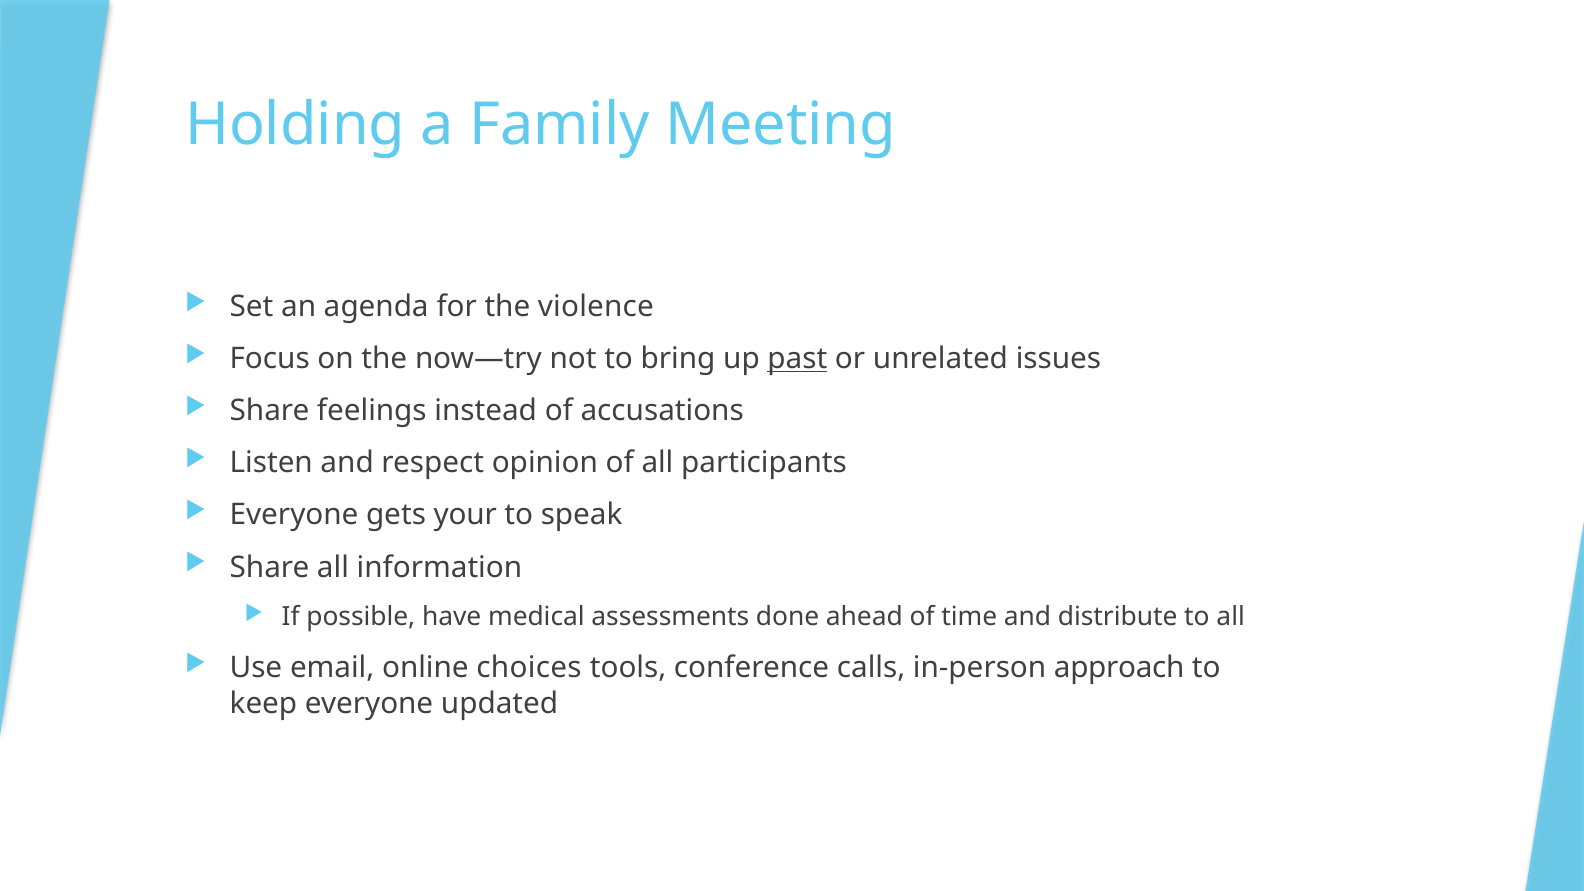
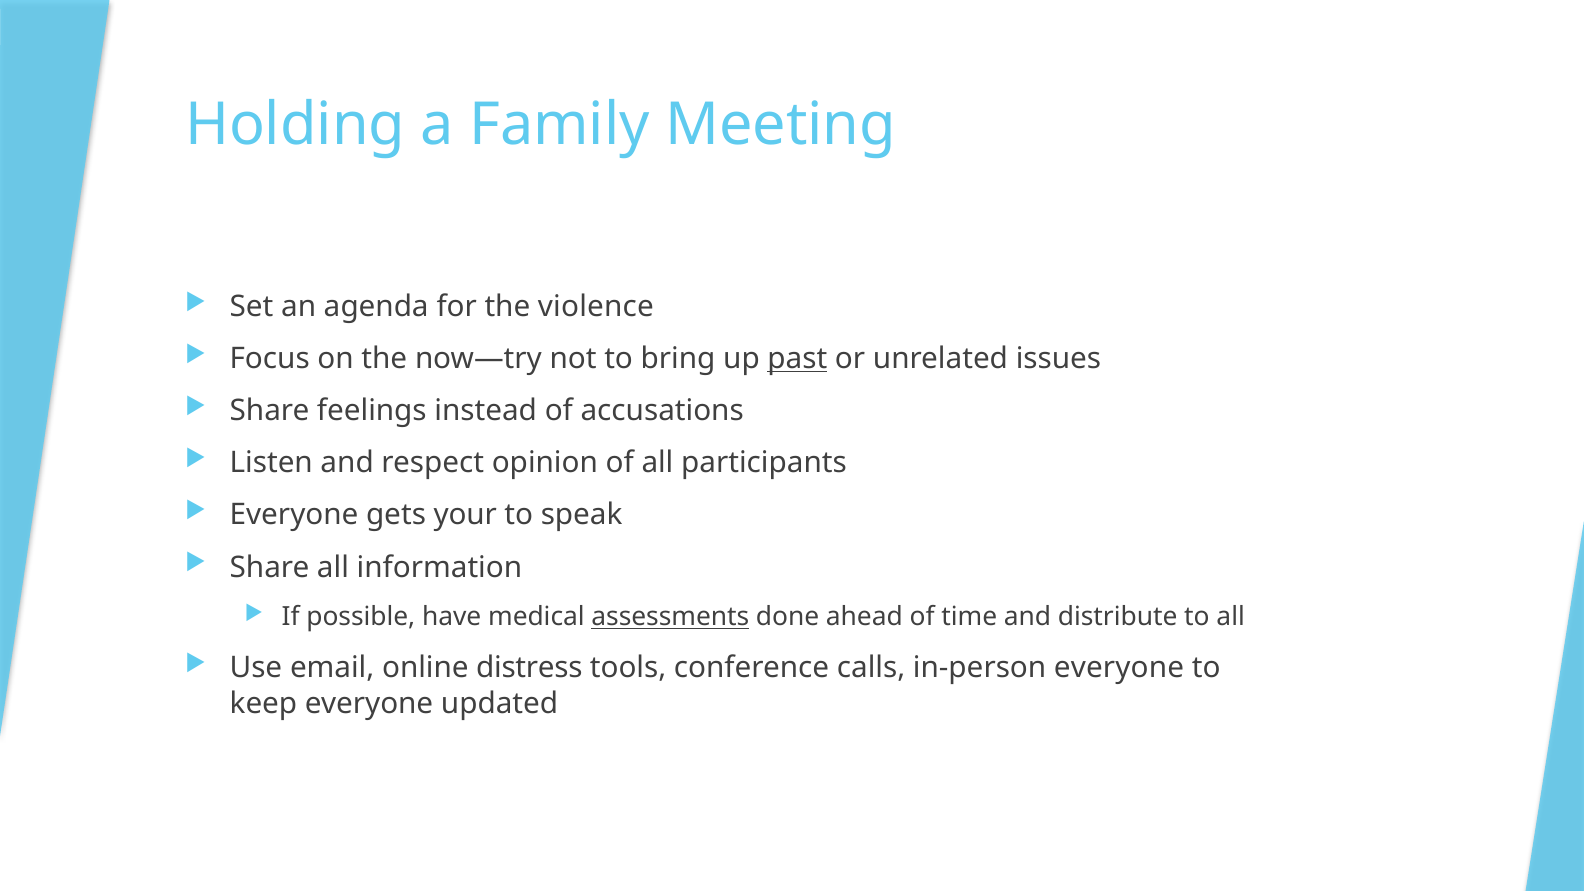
assessments underline: none -> present (670, 617)
choices: choices -> distress (529, 668)
in-person approach: approach -> everyone (1119, 668)
